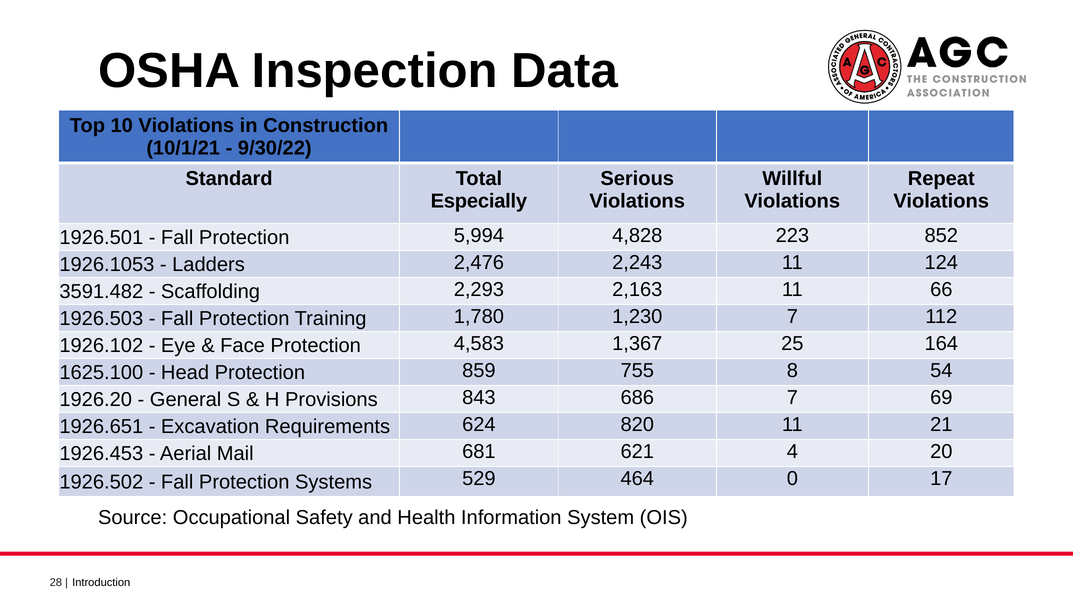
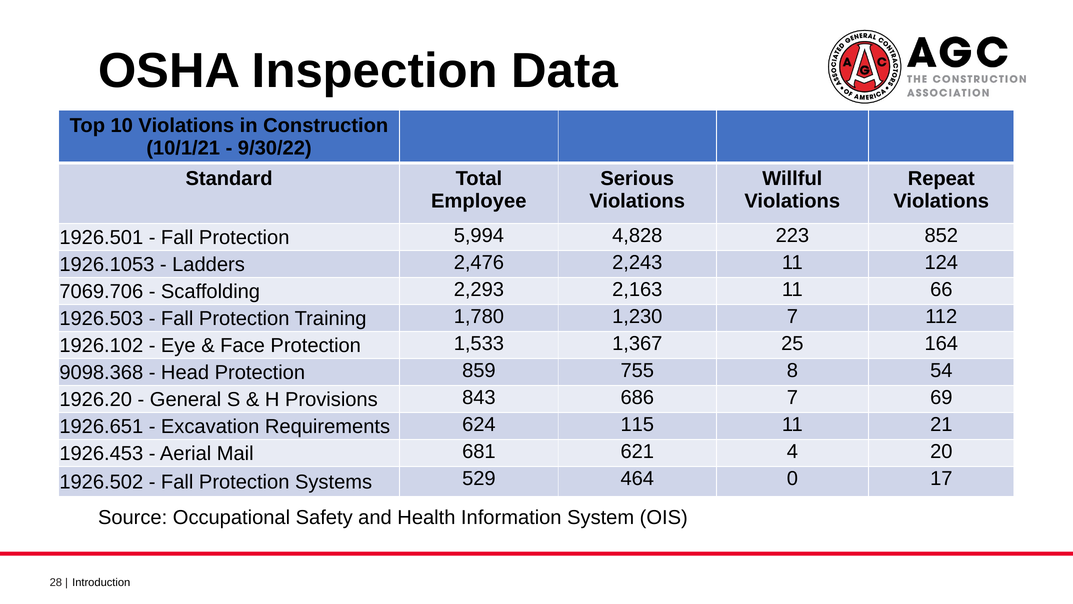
Especially: Especially -> Employee (479, 201)
3591.482: 3591.482 -> 7069.706 (101, 292)
4,583: 4,583 -> 1,533 (479, 344)
1625.100: 1625.100 -> 9098.368 (101, 372)
820: 820 -> 115 (637, 424)
